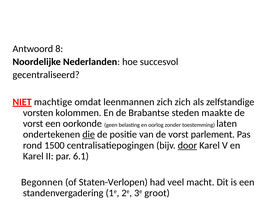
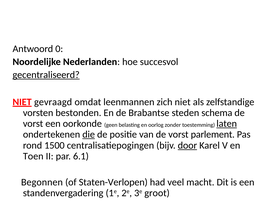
8: 8 -> 0 (59, 49)
gecentraliseerd underline: none -> present (46, 75)
machtige: machtige -> gevraagd (53, 102)
zich zich: zich -> niet (183, 102)
kolommen: kolommen -> bestonden (78, 113)
maakte: maakte -> schema (217, 113)
laten underline: none -> present (227, 124)
Karel: Karel -> Toen (33, 156)
